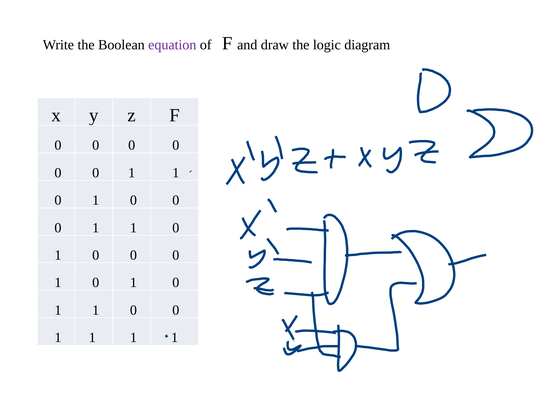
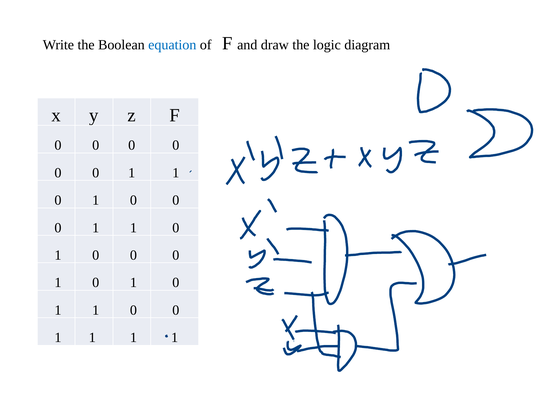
equation colour: purple -> blue (172, 45)
